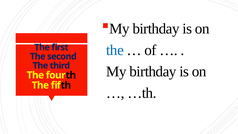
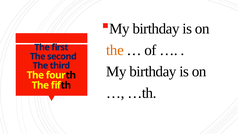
the colour: blue -> orange (115, 50)
